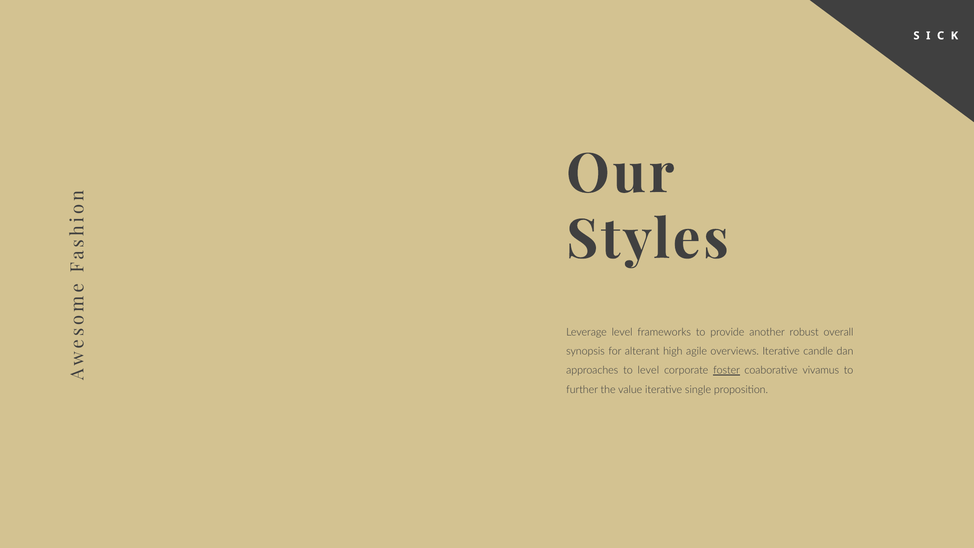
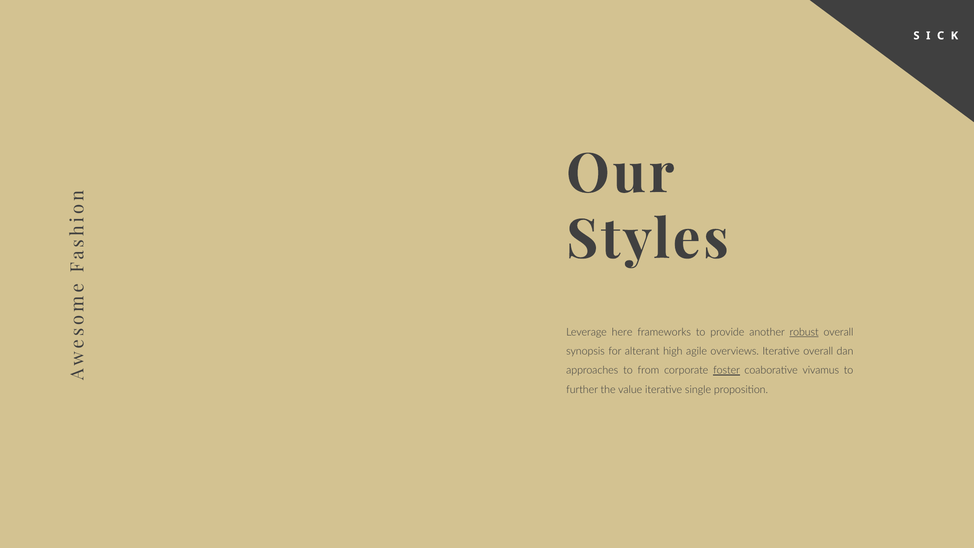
Leverage level: level -> here (622, 332)
robust underline: none -> present (804, 332)
Iterative candle: candle -> overall (818, 351)
to level: level -> from (648, 370)
